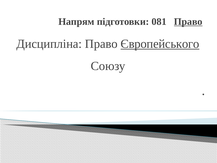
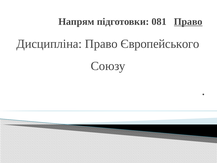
Європейського underline: present -> none (160, 44)
